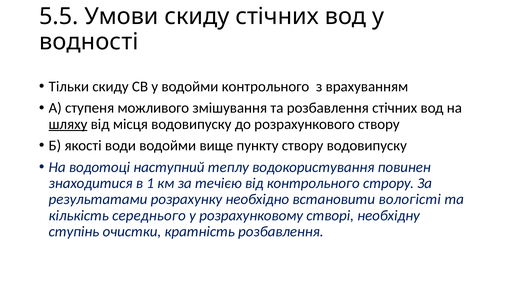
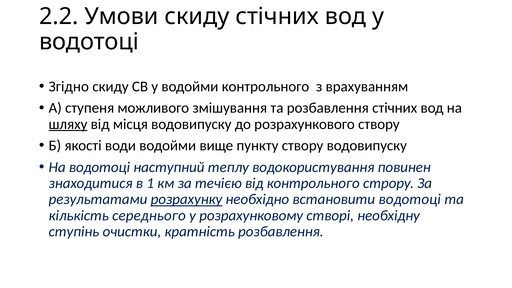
5.5: 5.5 -> 2.2 (59, 16)
водності: водності -> водотоці (89, 42)
Тільки: Тільки -> Згідно (69, 87)
розрахунку underline: none -> present (186, 199)
встановити вологісті: вологісті -> водотоці (410, 199)
